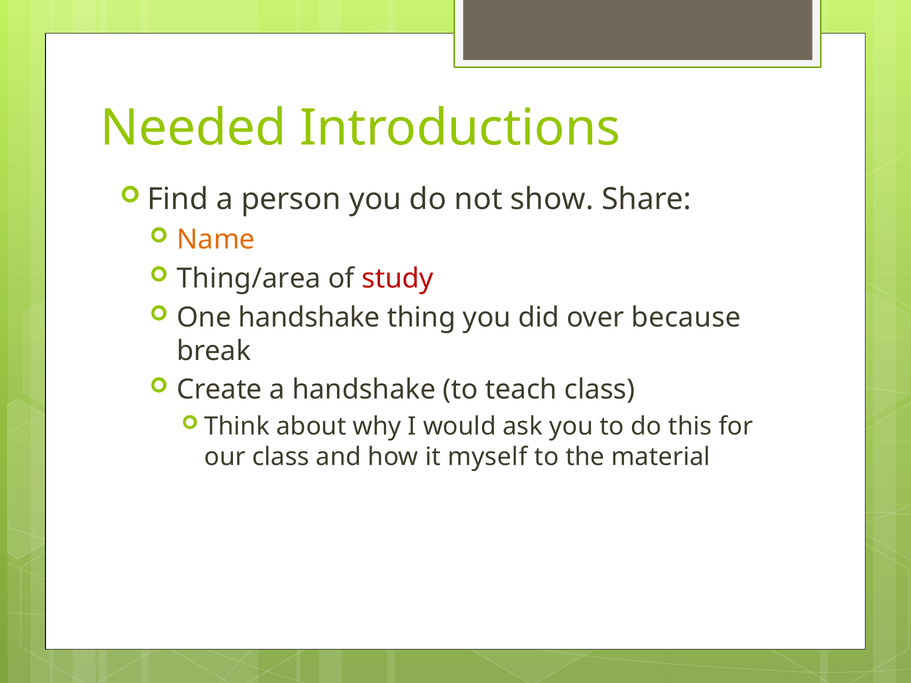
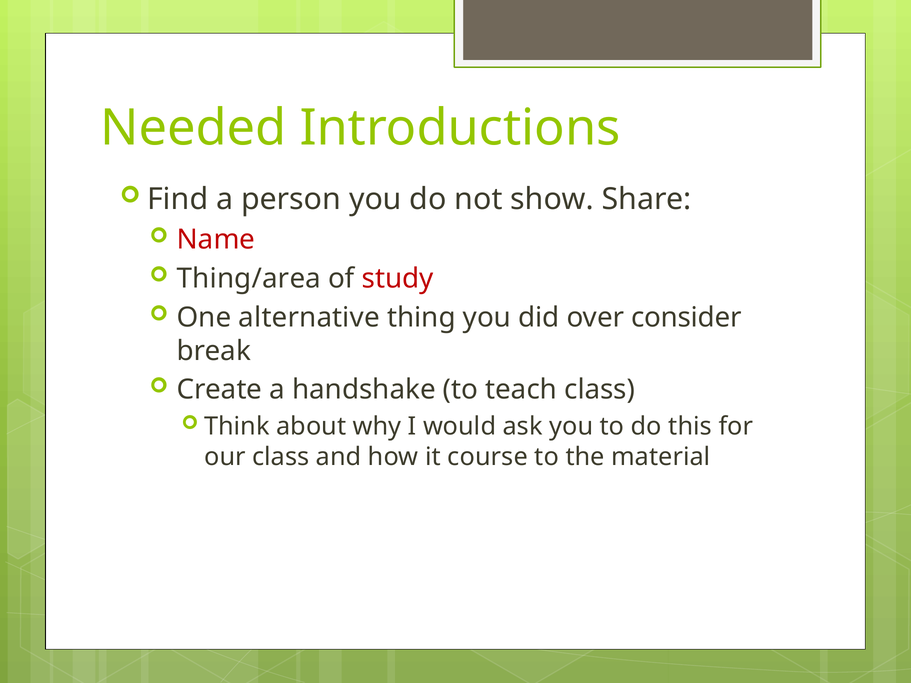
Name colour: orange -> red (216, 240)
One handshake: handshake -> alternative (309, 318)
because: because -> consider (686, 318)
myself: myself -> course (488, 457)
